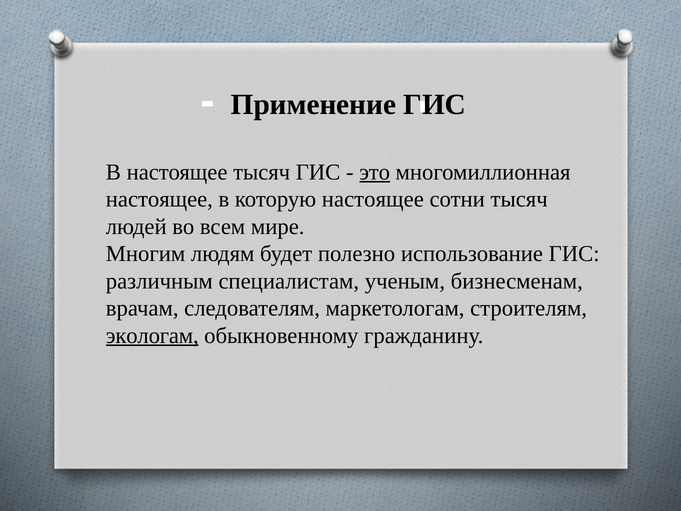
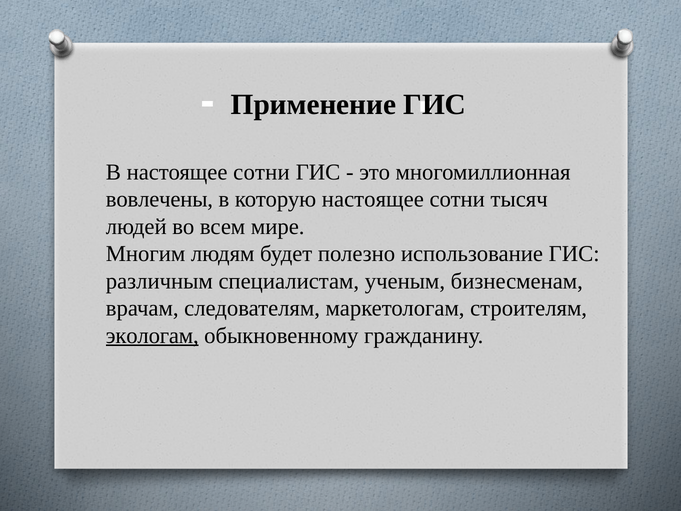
В настоящее тысяч: тысяч -> сотни (261, 172)
это underline: present -> none (375, 172)
настоящее: настоящее -> вовлечены (159, 199)
